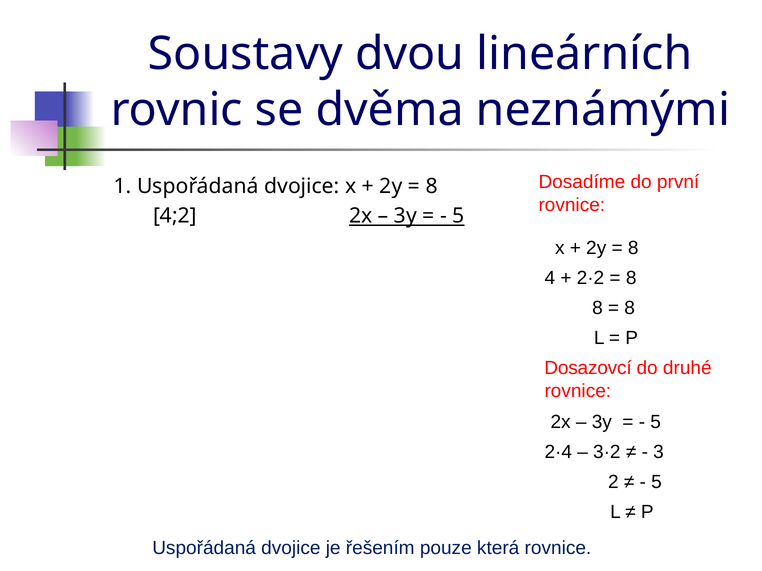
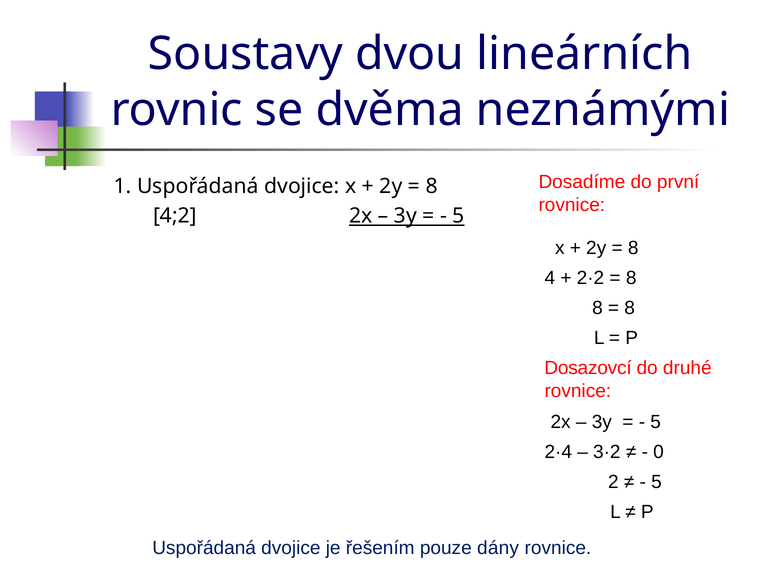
3: 3 -> 0 (659, 452)
která: která -> dány (498, 548)
